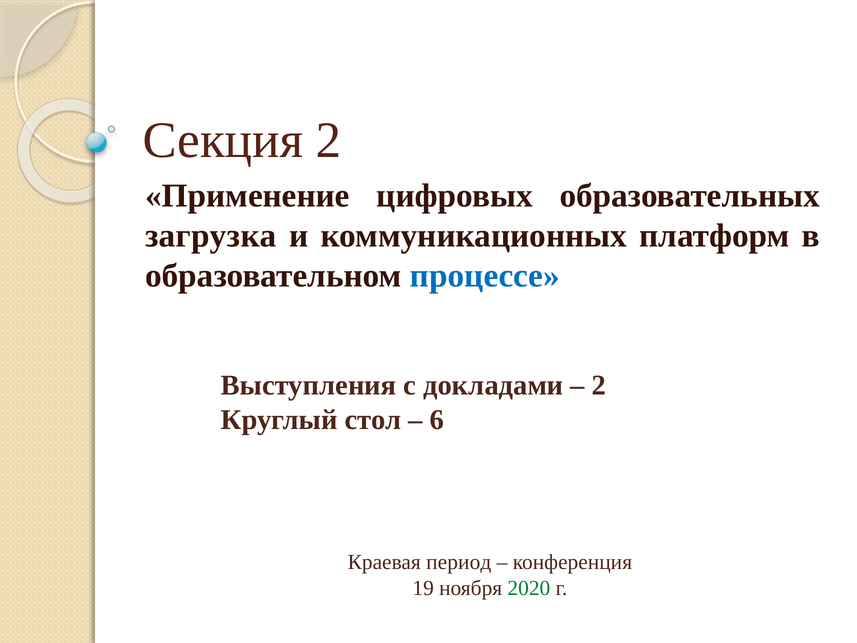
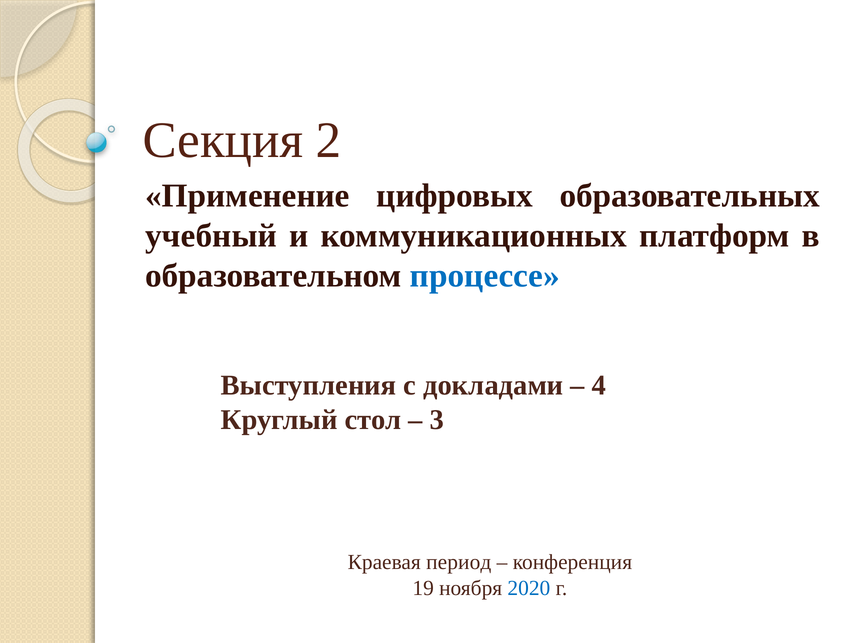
загрузка: загрузка -> учебный (211, 236)
2: 2 -> 4 (599, 385)
6: 6 -> 3 (437, 419)
2020 colour: green -> blue (529, 588)
